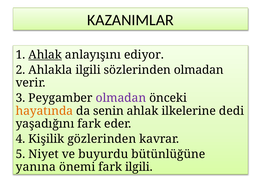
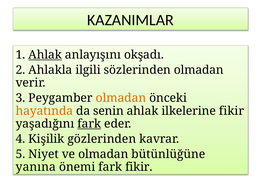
ediyor: ediyor -> okşadı (144, 55)
olmadan colour: purple -> orange (121, 98)
ilkelerine dedi: dedi -> fikir (232, 111)
fark underline: none -> present (89, 124)
ve buyurdu: buyurdu -> olmadan (103, 155)
fark ilgili: ilgili -> fikir (139, 168)
